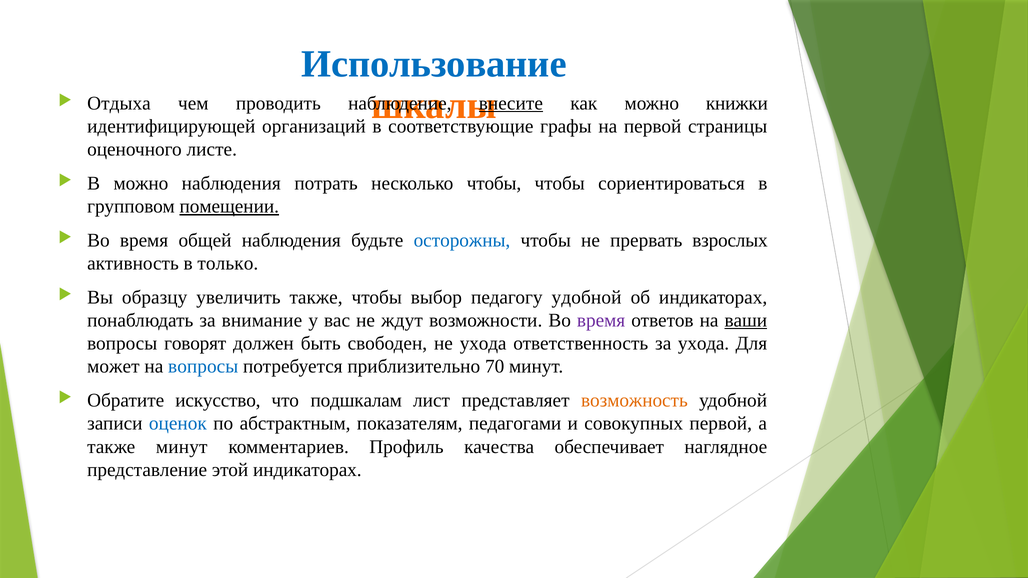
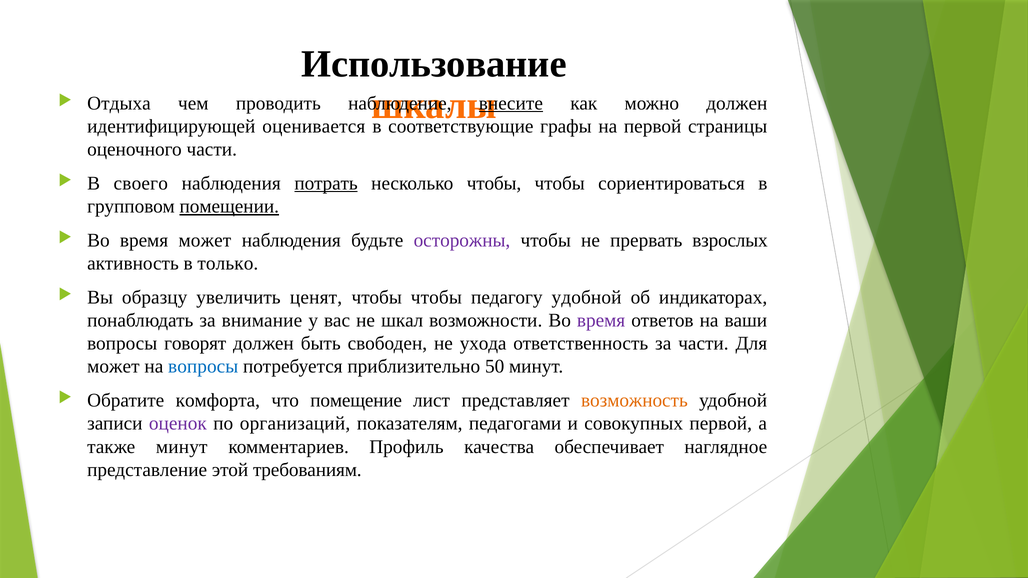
Использование colour: blue -> black (434, 64)
можно книжки: книжки -> должен (737, 103)
организаций: организаций -> оценивается (314, 126)
оценочного листе: листе -> части (212, 150)
В можно: можно -> своего (141, 183)
потрать underline: none -> present (326, 183)
время общей: общей -> может (205, 240)
осторожны colour: blue -> purple (462, 240)
увеличить также: также -> ценят (316, 297)
выбор: выбор -> чтобы (436, 297)
ждут: ждут -> шкал (402, 321)
ваши underline: present -> none (746, 321)
за ухода: ухода -> части (703, 344)
70: 70 -> 50 (495, 367)
искусство: искусство -> комфорта (218, 401)
подшкалам: подшкалам -> помещение (356, 401)
оценок colour: blue -> purple (178, 424)
абстрактным: абстрактным -> организаций (295, 424)
этой индикаторах: индикаторах -> требованиям (307, 470)
